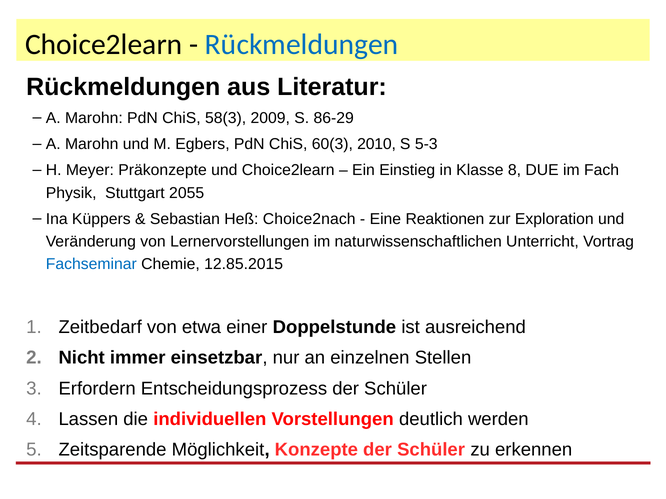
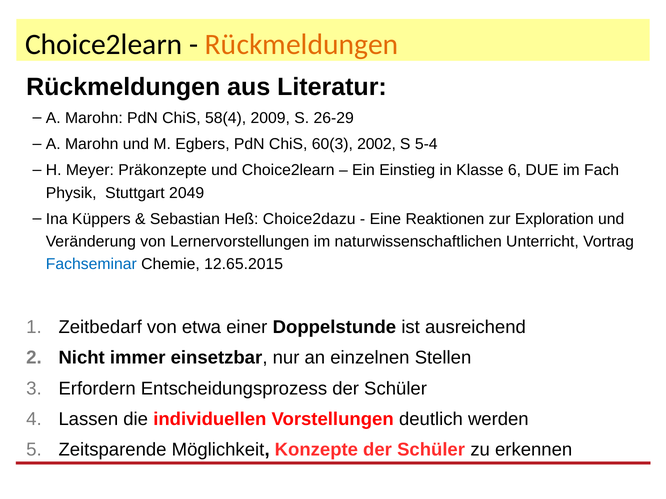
Rückmeldungen colour: blue -> orange (302, 45)
58(3: 58(3 -> 58(4 (226, 118)
86-29: 86-29 -> 26-29 (334, 118)
2010: 2010 -> 2002 (377, 144)
5-3: 5-3 -> 5-4 (426, 144)
8: 8 -> 6 (514, 170)
2055: 2055 -> 2049 (187, 193)
Choice2nach: Choice2nach -> Choice2dazu (309, 219)
12.85.2015: 12.85.2015 -> 12.65.2015 (244, 265)
